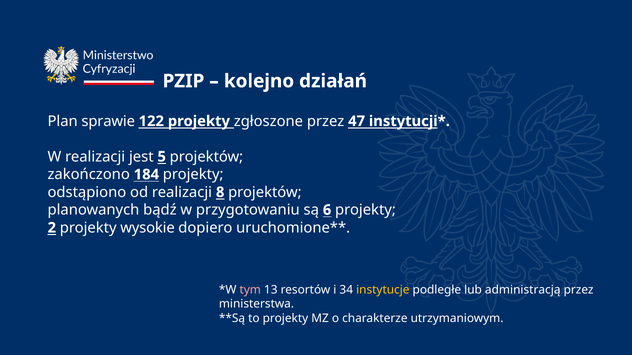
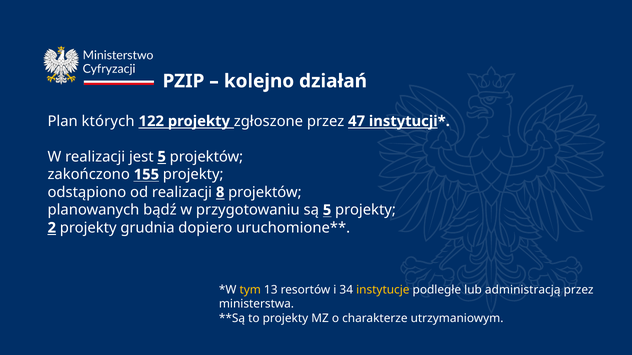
sprawie: sprawie -> których (108, 121)
184: 184 -> 155 (146, 175)
są 6: 6 -> 5 (327, 210)
wysokie: wysokie -> grudnia (148, 228)
tym colour: pink -> yellow (250, 290)
